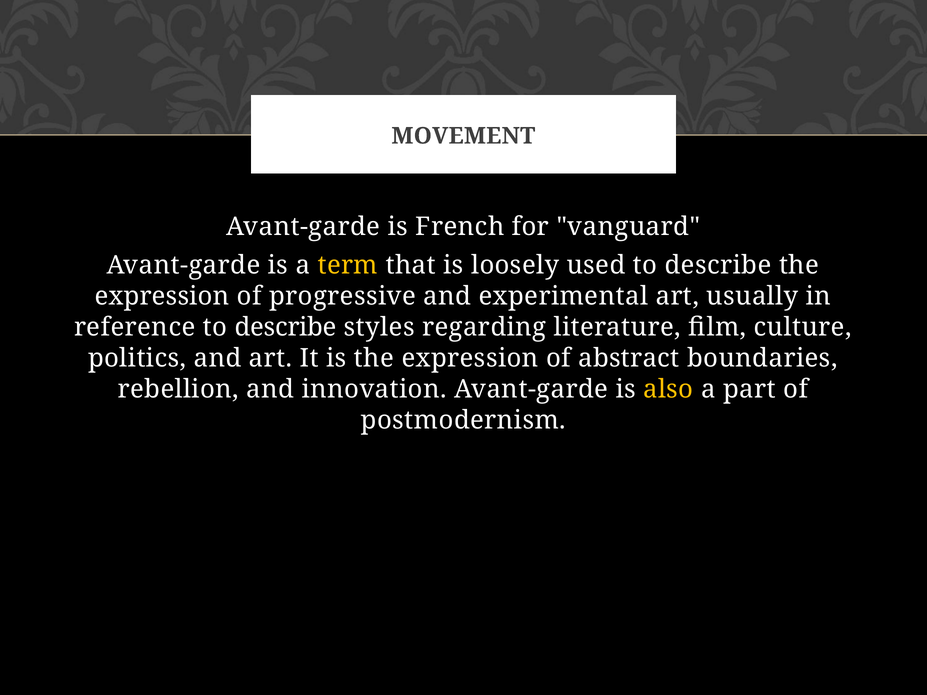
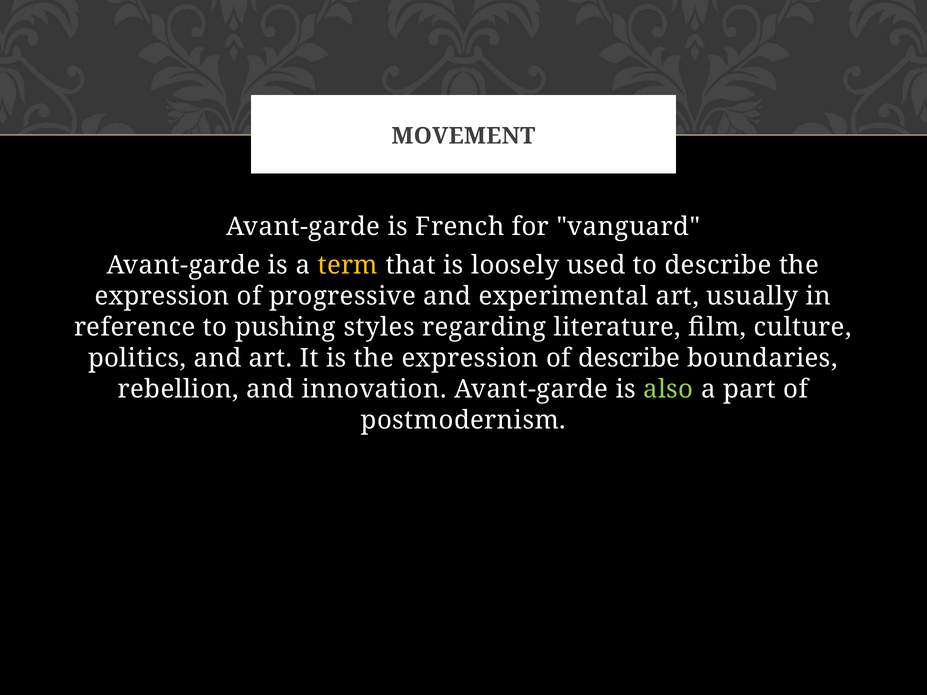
reference to describe: describe -> pushing (285, 327)
of abstract: abstract -> describe (629, 358)
also colour: yellow -> light green (668, 389)
